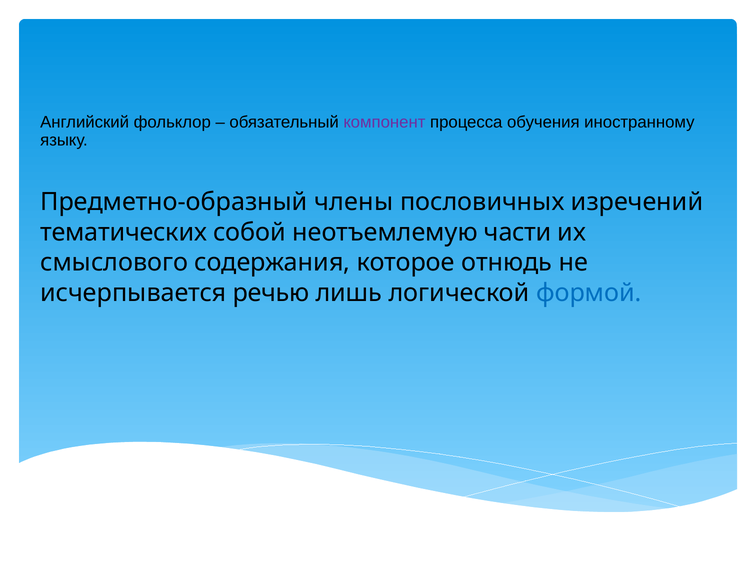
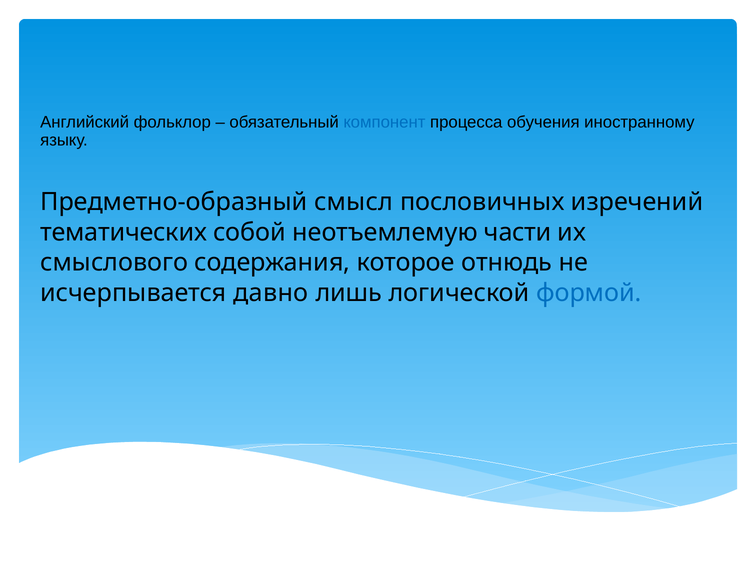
компонент colour: purple -> blue (384, 122)
члены: члены -> смысл (354, 202)
речью: речью -> давно (271, 293)
